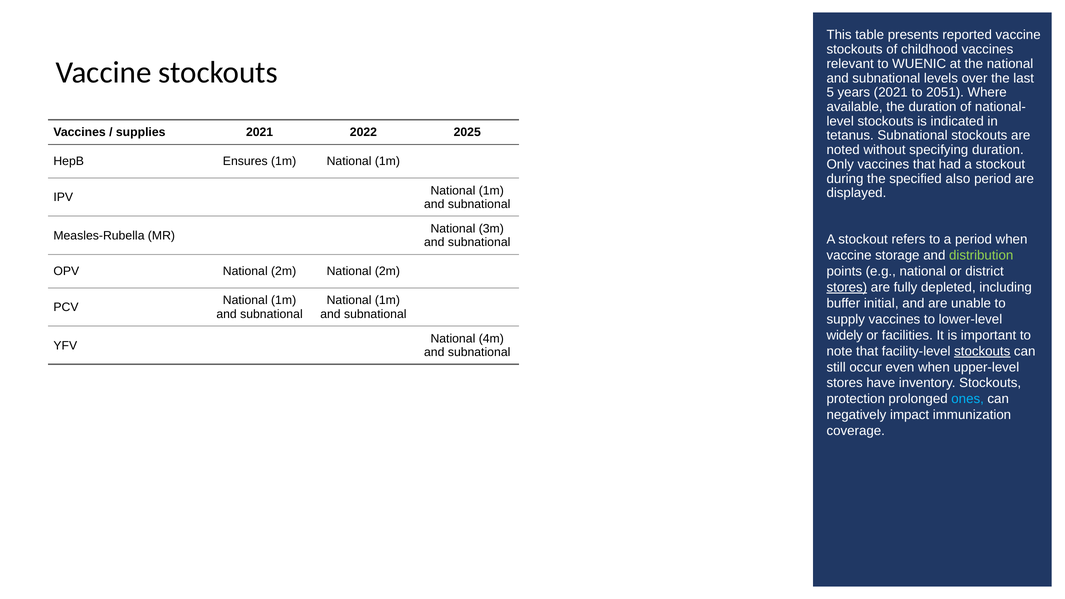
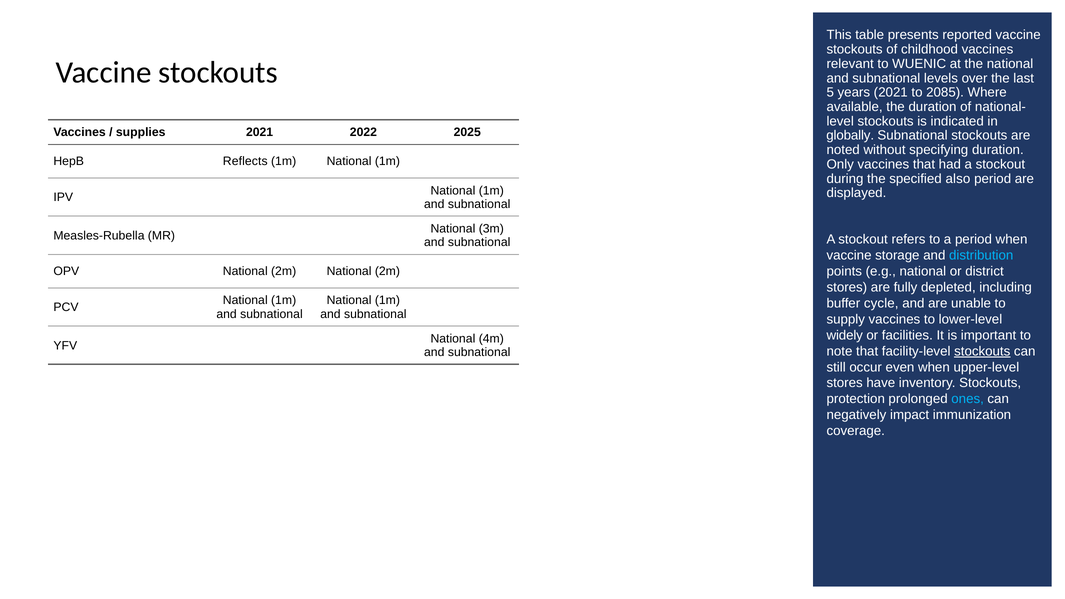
2051: 2051 -> 2085 (945, 92)
tetanus: tetanus -> globally (850, 136)
Ensures: Ensures -> Reflects (245, 161)
distribution colour: light green -> light blue (981, 255)
stores underline: present -> none (847, 287)
initial: initial -> cycle (881, 303)
